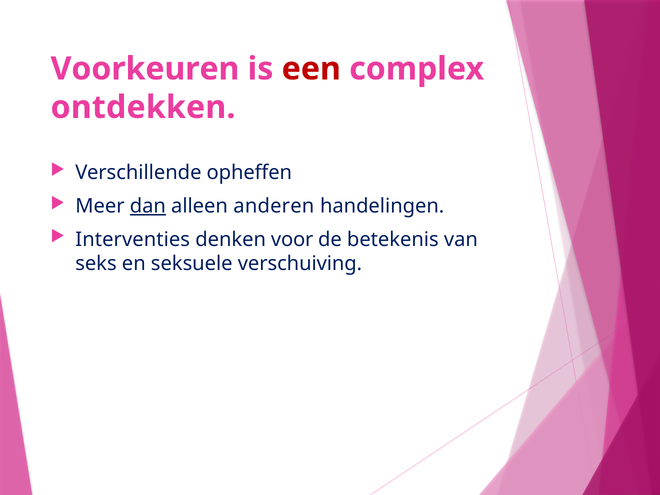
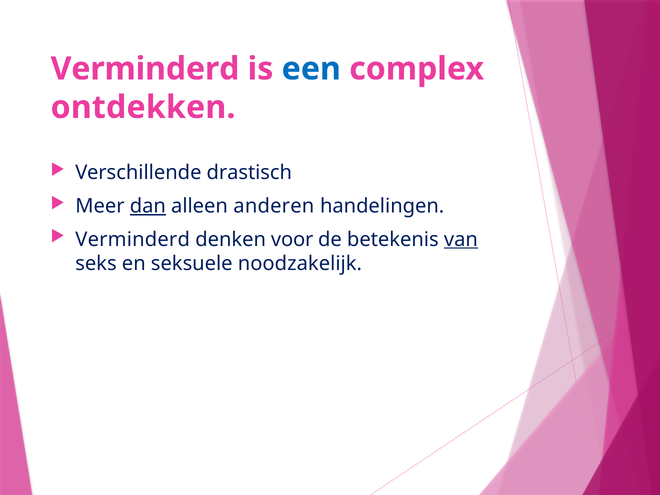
Voorkeuren: Voorkeuren -> Verminderd (145, 69)
een colour: red -> blue (311, 69)
opheffen: opheffen -> drastisch (249, 173)
Interventies: Interventies -> Verminderd (133, 239)
van underline: none -> present (461, 239)
verschuiving: verschuiving -> noodzakelijk (300, 264)
